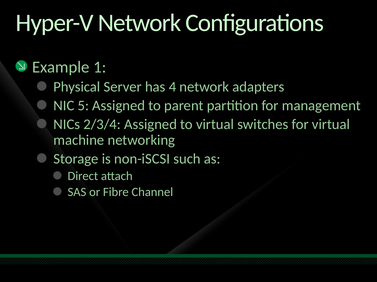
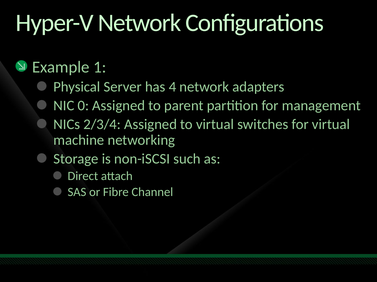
5: 5 -> 0 (83, 106)
